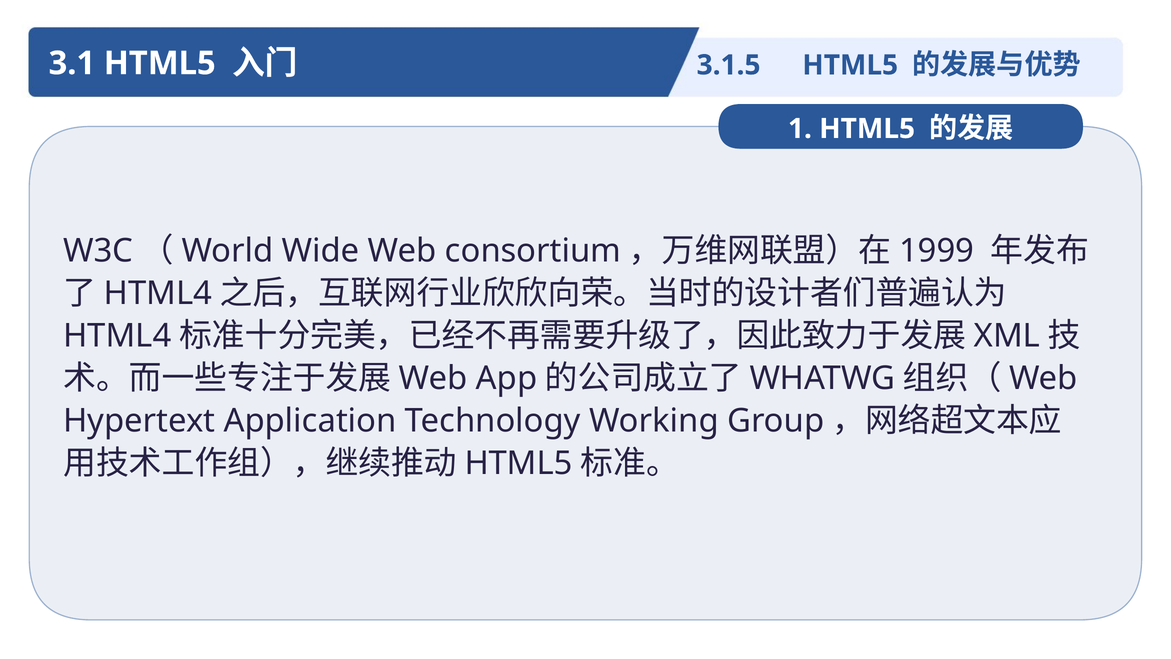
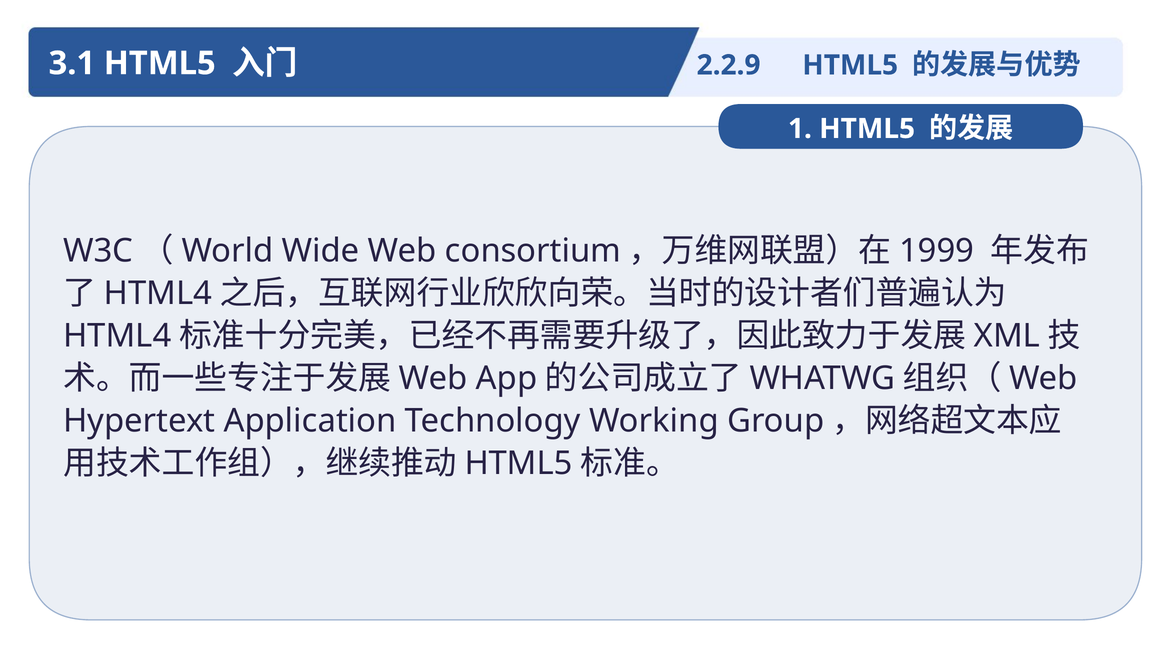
3.1.5: 3.1.5 -> 2.2.9 (729, 65)
